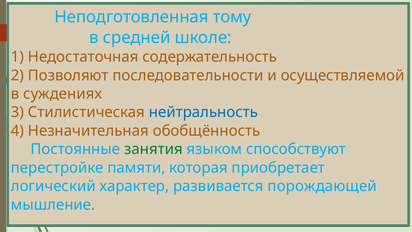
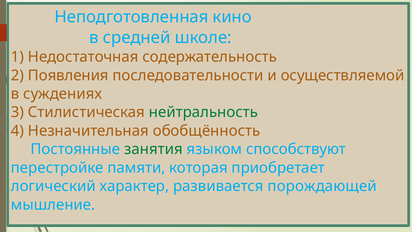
тому: тому -> кино (232, 17)
Позволяют: Позволяют -> Появления (68, 75)
нейтральность colour: blue -> green (203, 112)
